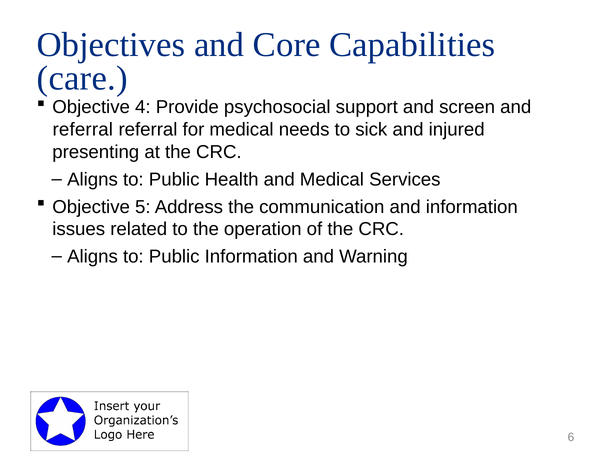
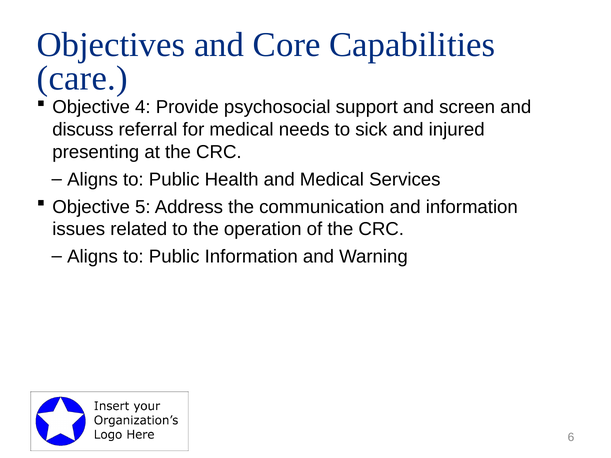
referral: referral -> discuss (83, 130)
